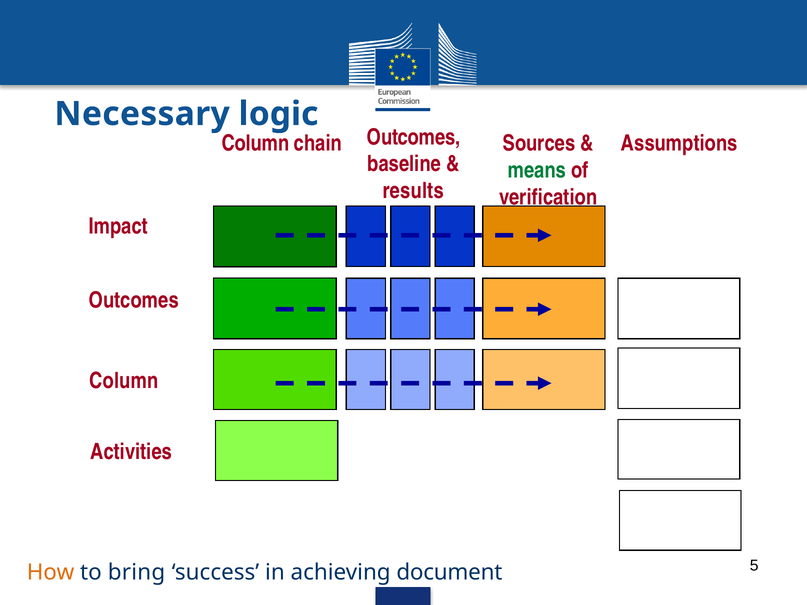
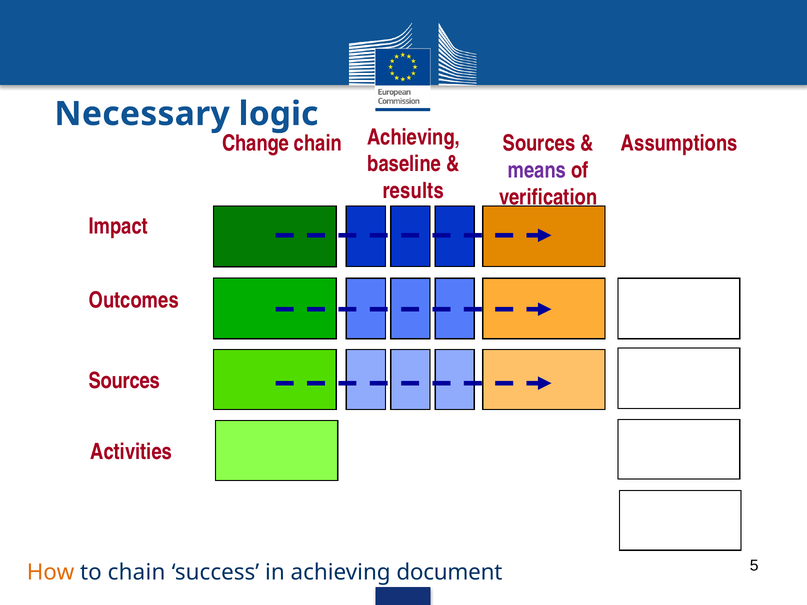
Column: Column -> Change (256, 144)
chain Outcomes: Outcomes -> Achieving (413, 137)
means colour: green -> purple (537, 171)
Column: Column -> Sources (124, 381)
to bring: bring -> chain (137, 573)
